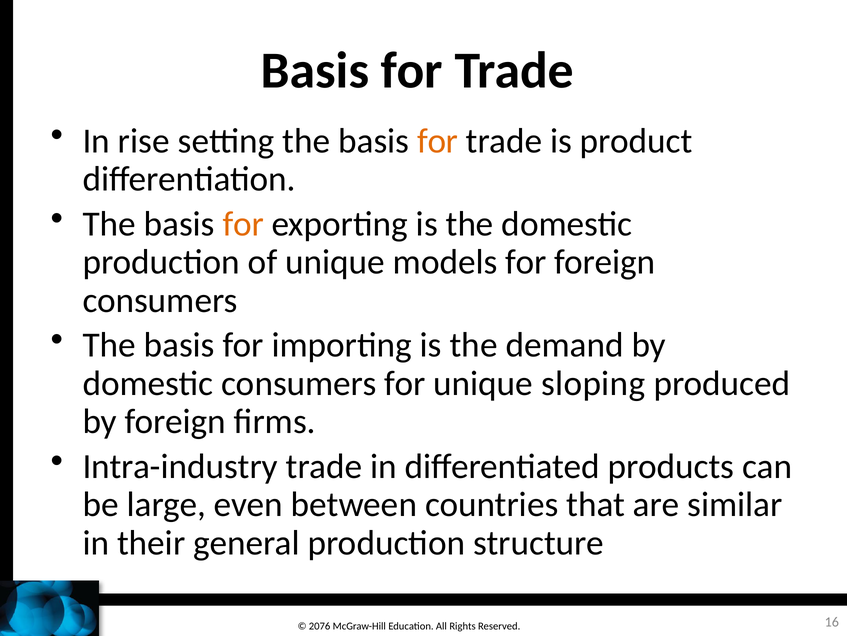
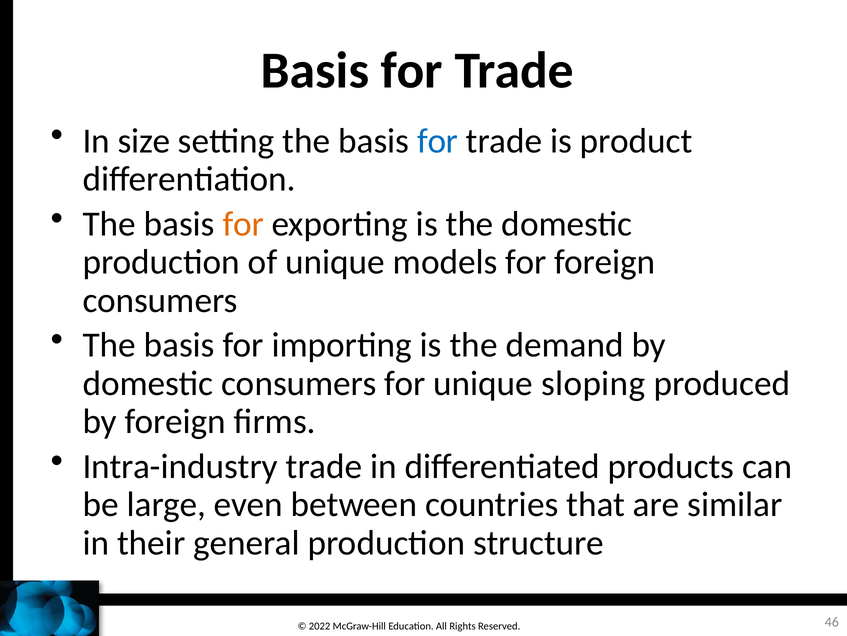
rise: rise -> size (144, 141)
for colour: orange -> blue (438, 141)
2076: 2076 -> 2022 (320, 625)
16: 16 -> 46 (832, 621)
